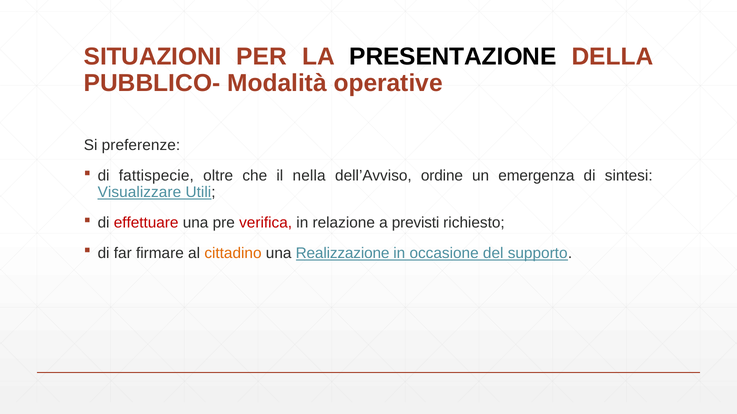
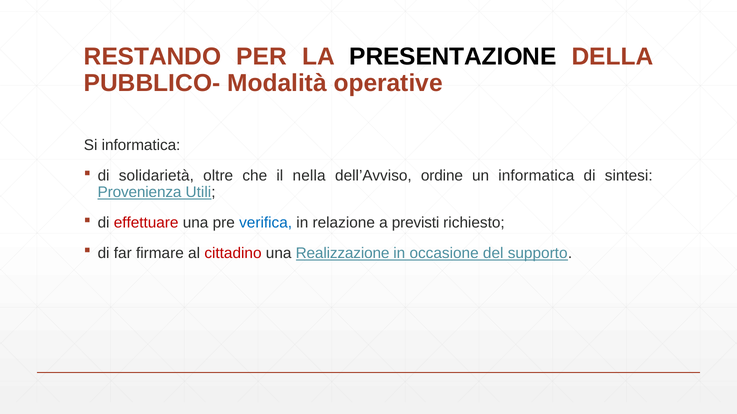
SITUAZIONI: SITUAZIONI -> RESTANDO (153, 57)
Si preferenze: preferenze -> informatica (141, 146)
fattispecie: fattispecie -> solidarietà (156, 176)
un emergenza: emergenza -> informatica (536, 176)
Visualizzare: Visualizzare -> Provenienza (140, 193)
verifica colour: red -> blue (266, 223)
cittadino colour: orange -> red (233, 253)
